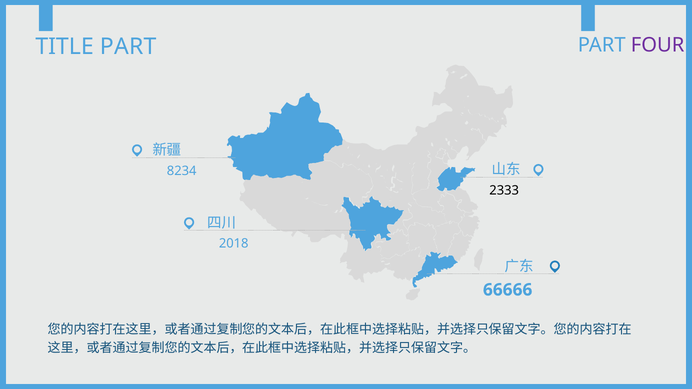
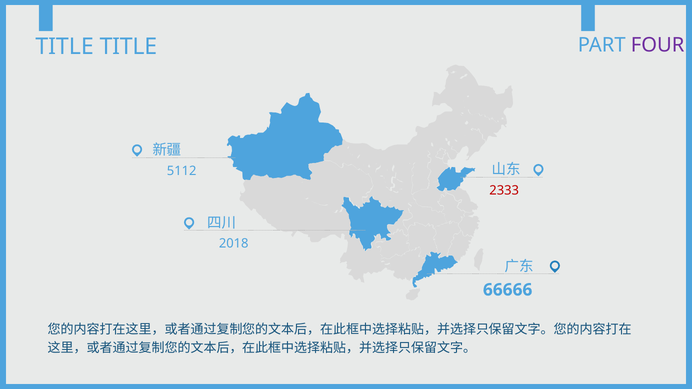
TITLE PART: PART -> TITLE (128, 47)
8234: 8234 -> 5112 (182, 171)
2333 colour: black -> red (504, 190)
